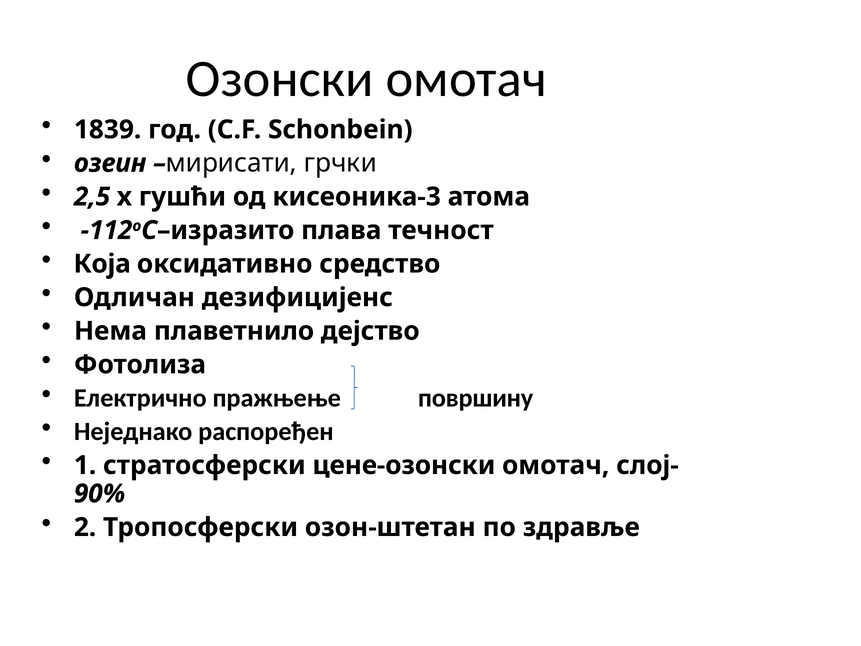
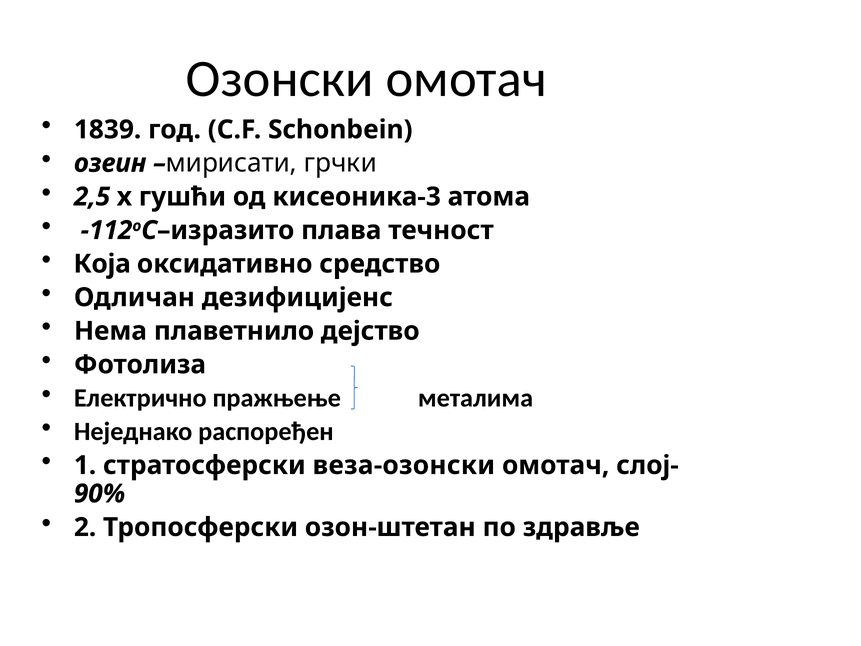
површину: површину -> металима (476, 398)
цене-озонски: цене-озонски -> веза-озонски (404, 465)
